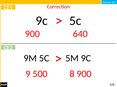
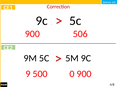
640: 640 -> 506 (80, 34)
8: 8 -> 0 (72, 75)
